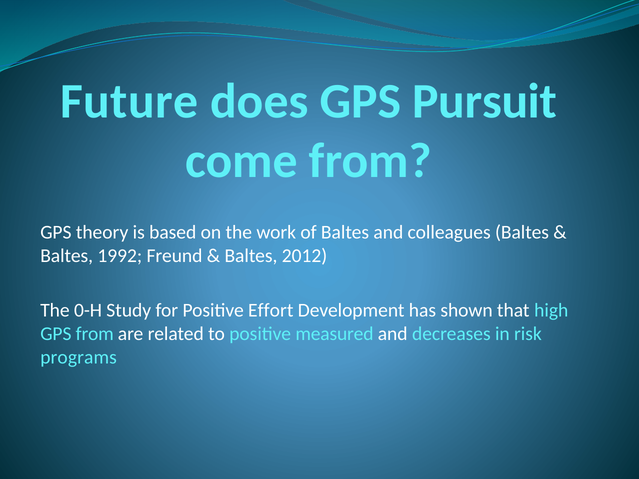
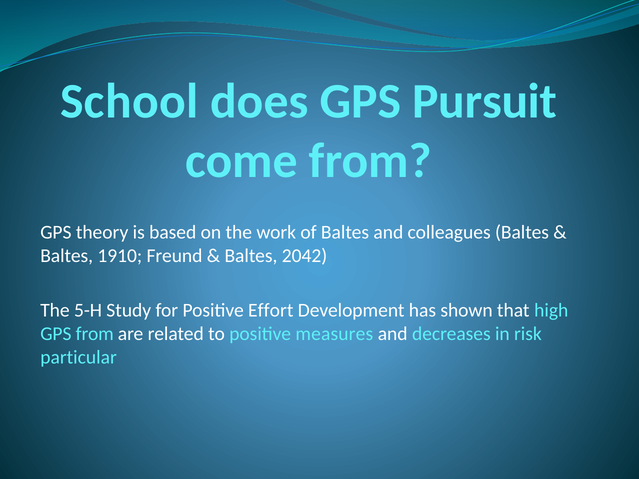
Future: Future -> School (129, 101)
1992: 1992 -> 1910 (120, 256)
2012: 2012 -> 2042 (304, 256)
0-H: 0-H -> 5-H (88, 311)
measured: measured -> measures (334, 334)
programs: programs -> particular (79, 357)
